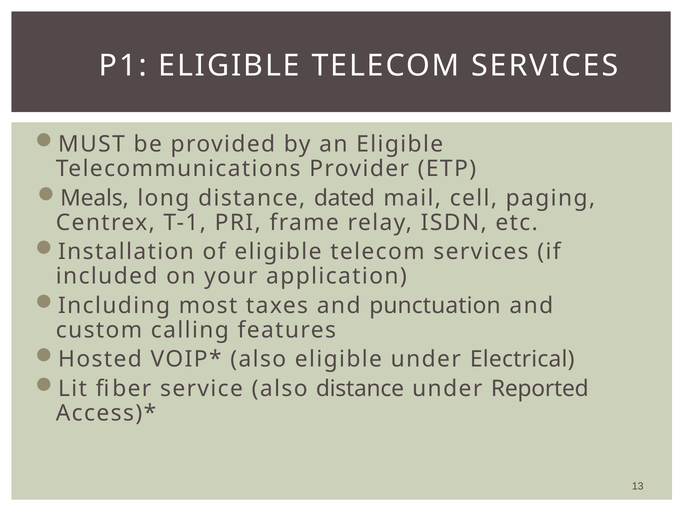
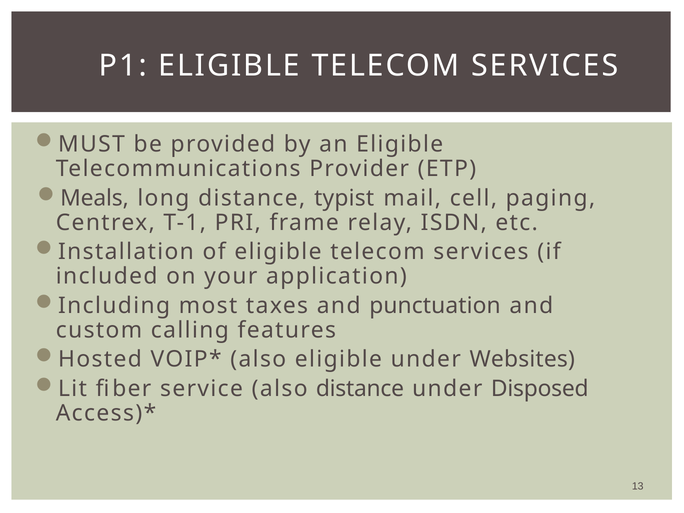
dated: dated -> typist (344, 198)
Electrical: Electrical -> Websites (522, 359)
Reported: Reported -> Disposed (540, 388)
